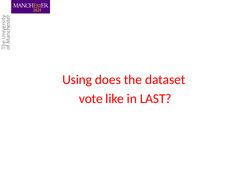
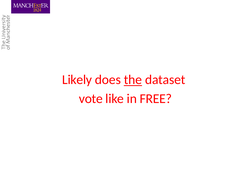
Using: Using -> Likely (77, 80)
the underline: none -> present (133, 80)
LAST: LAST -> FREE (156, 99)
